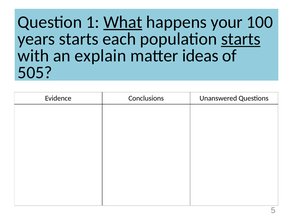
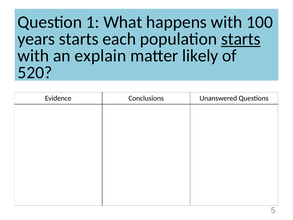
What underline: present -> none (123, 22)
happens your: your -> with (227, 22)
ideas: ideas -> likely (200, 56)
505: 505 -> 520 (35, 72)
